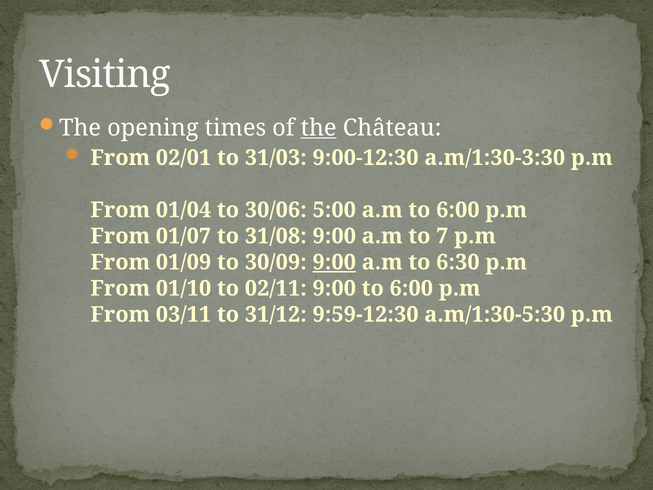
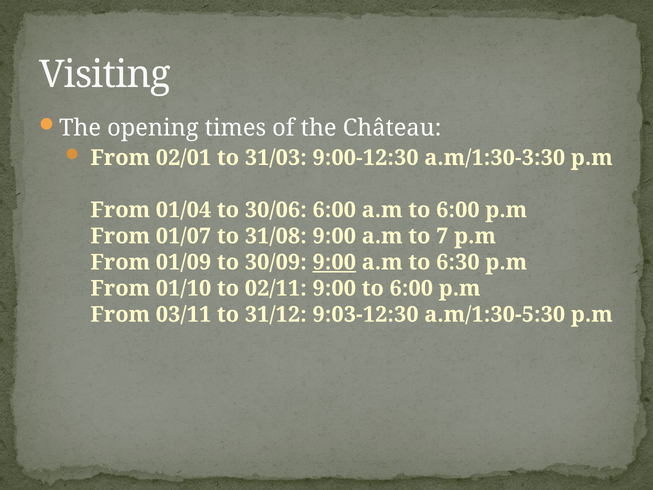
the underline: present -> none (319, 128)
30/06 5:00: 5:00 -> 6:00 (334, 210)
9:59-12:30: 9:59-12:30 -> 9:03-12:30 (366, 314)
